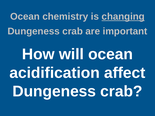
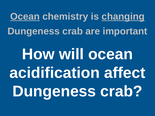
Ocean underline: none -> present (25, 17)
